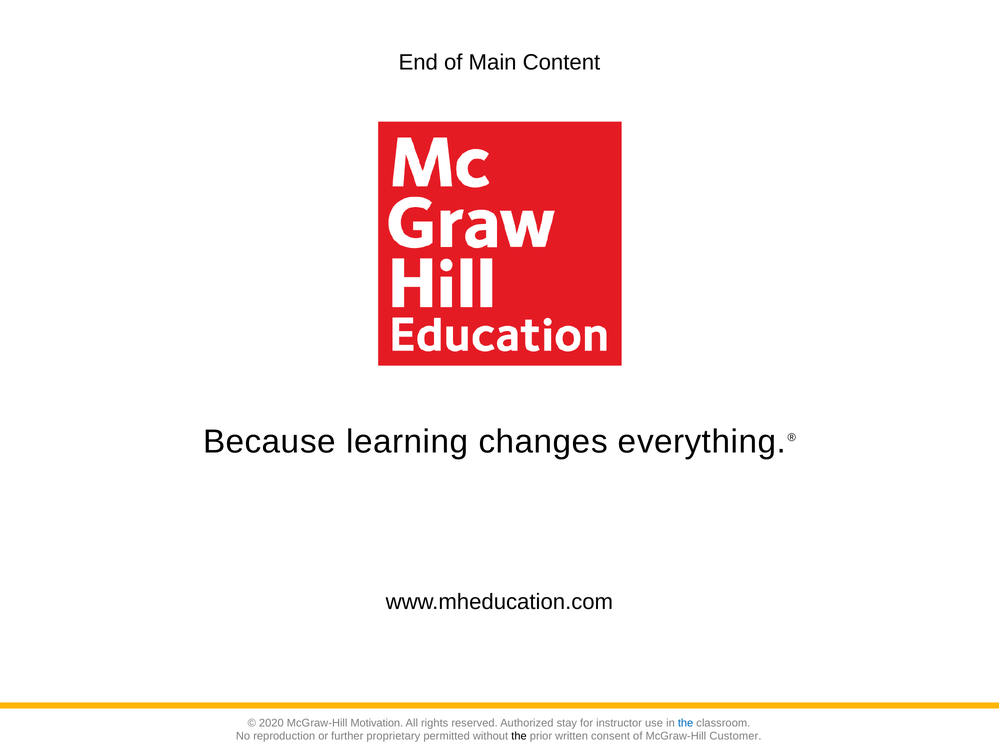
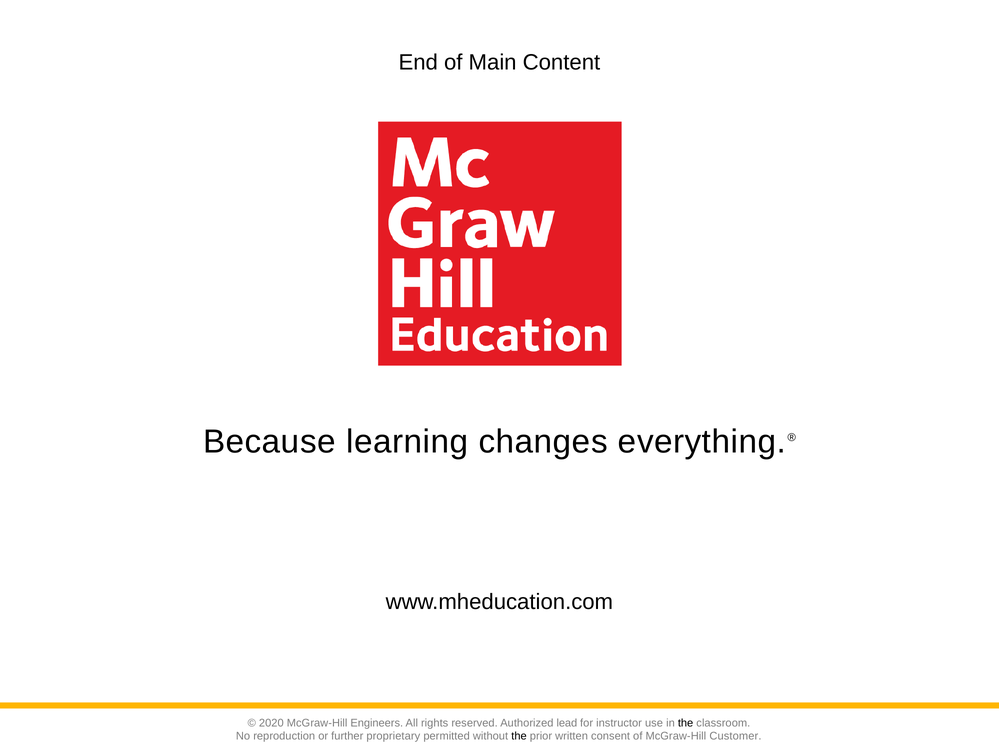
Motivation: Motivation -> Engineers (377, 723)
stay: stay -> lead (567, 723)
the colour: blue -> black (686, 723)
